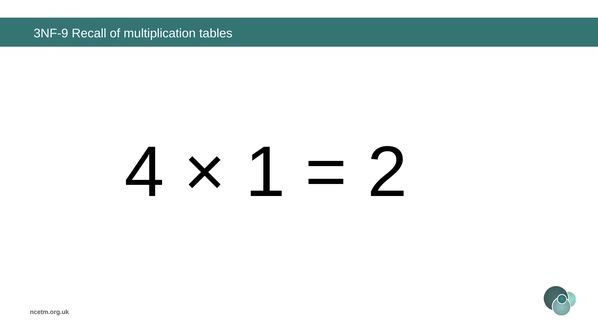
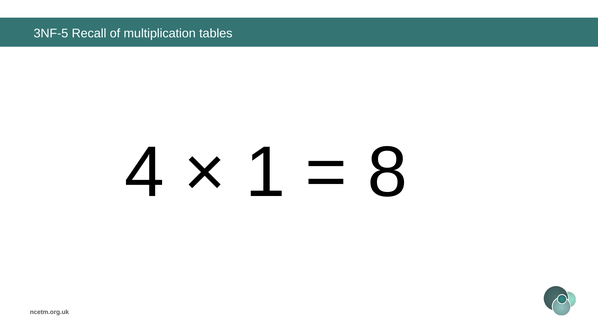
3NF-9: 3NF-9 -> 3NF-5 (51, 33)
2: 2 -> 8 (387, 173)
